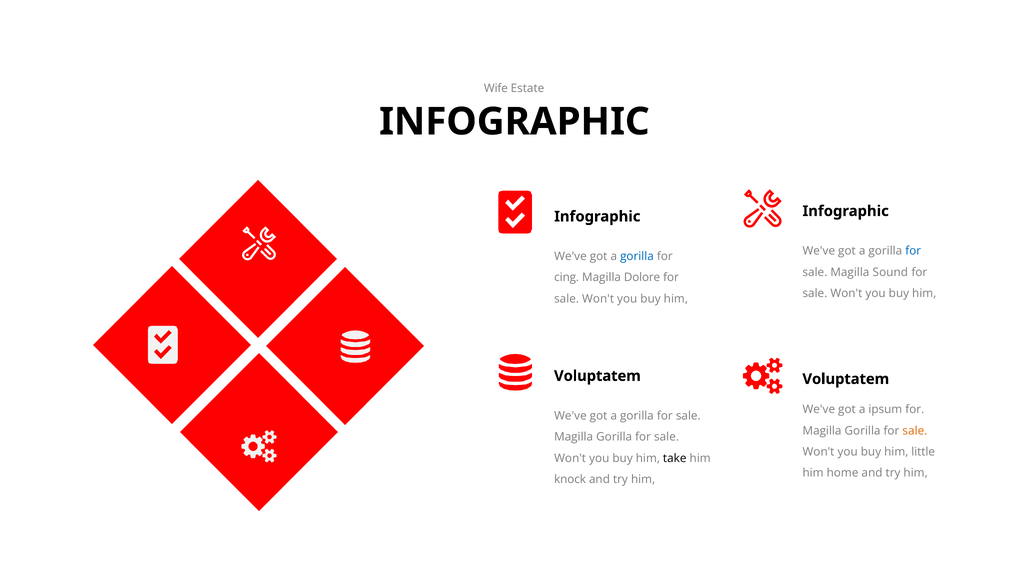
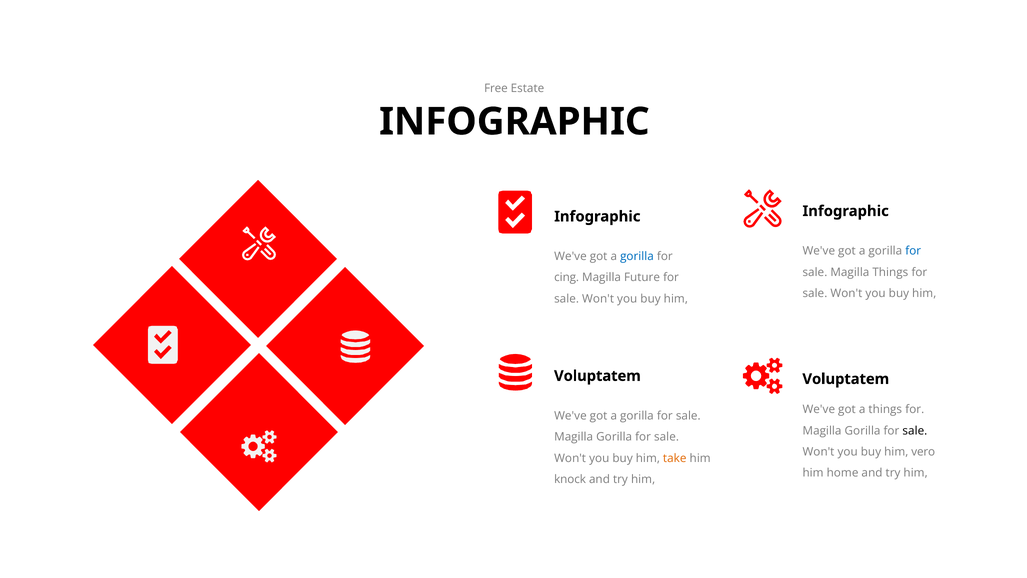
Wife: Wife -> Free (496, 89)
Magilla Sound: Sound -> Things (890, 272)
Dolore: Dolore -> Future (642, 277)
a ipsum: ipsum -> things (885, 409)
sale colour: orange -> black (915, 430)
little: little -> vero (923, 452)
take colour: black -> orange (675, 458)
